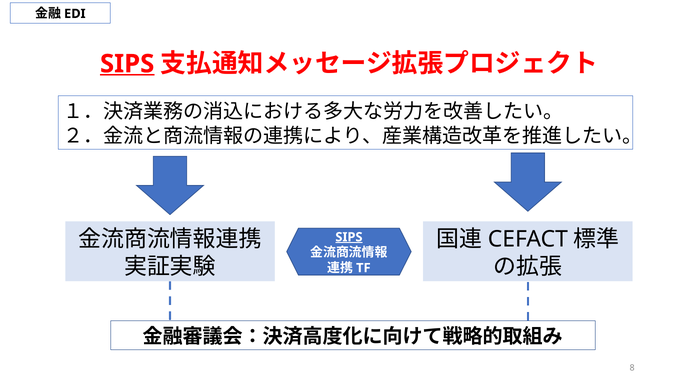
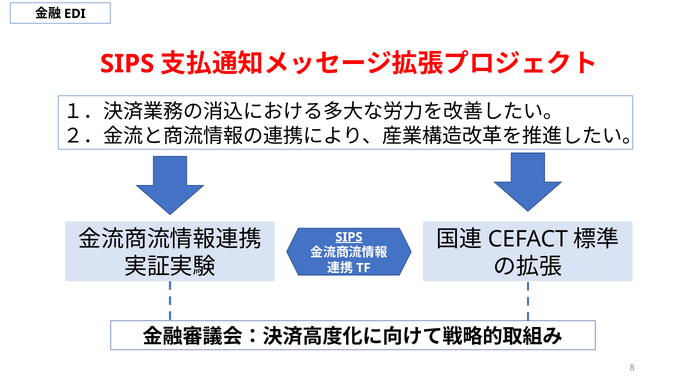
SIPS underline: present -> none (127, 64)
